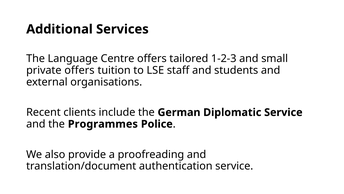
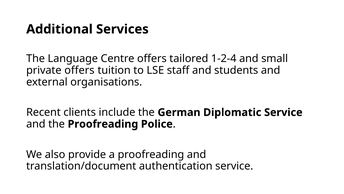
1-2-3: 1-2-3 -> 1-2-4 (224, 59)
the Programmes: Programmes -> Proofreading (103, 124)
